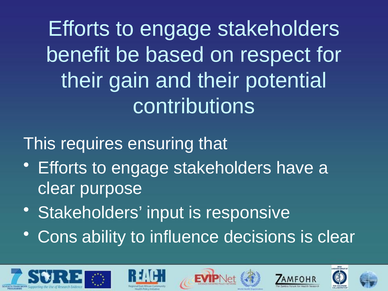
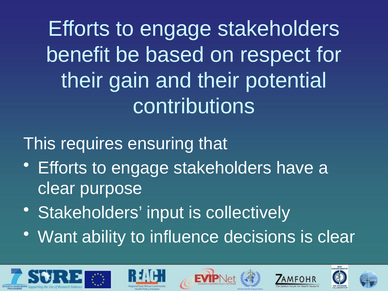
responsive: responsive -> collectively (248, 213)
Cons: Cons -> Want (58, 237)
